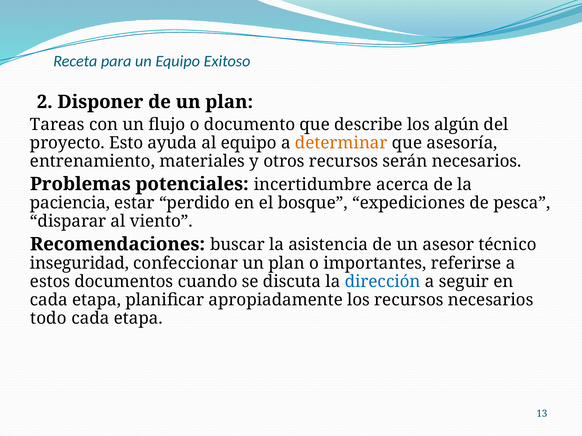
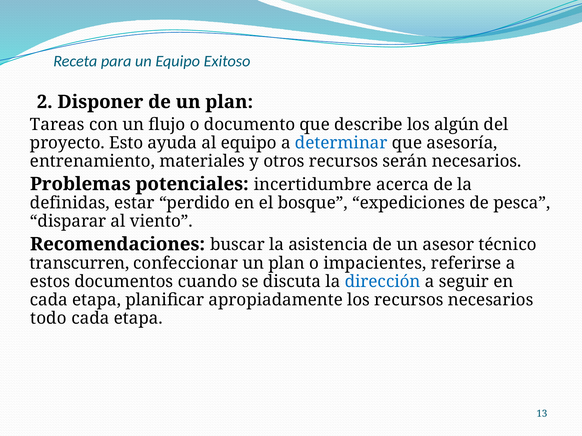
determinar colour: orange -> blue (341, 143)
paciencia: paciencia -> definidas (70, 203)
inseguridad: inseguridad -> transcurren (80, 263)
importantes: importantes -> impacientes (375, 263)
